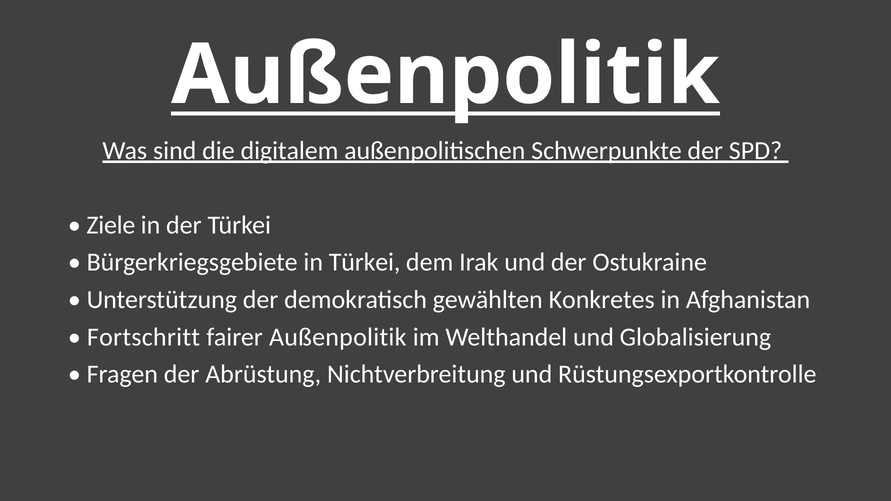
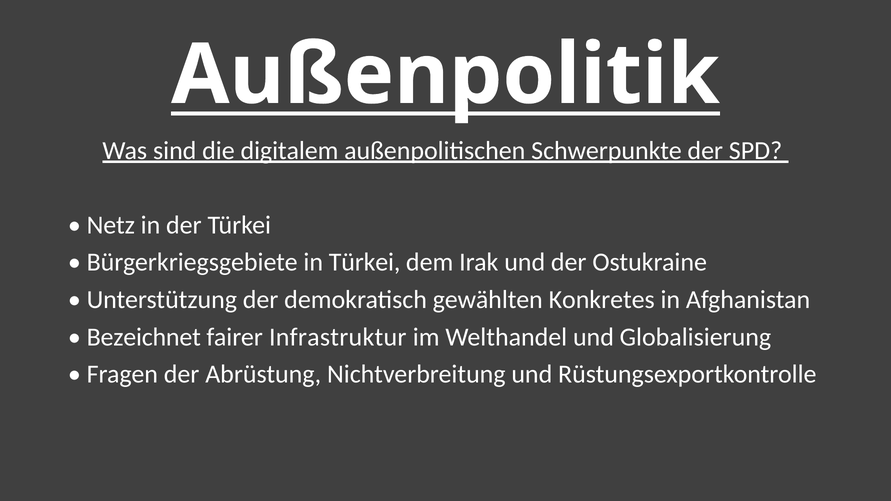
Ziele: Ziele -> Netz (111, 225)
Fortschritt: Fortschritt -> Bezeichnet (144, 337)
fairer Außenpolitik: Außenpolitik -> Infrastruktur (338, 337)
